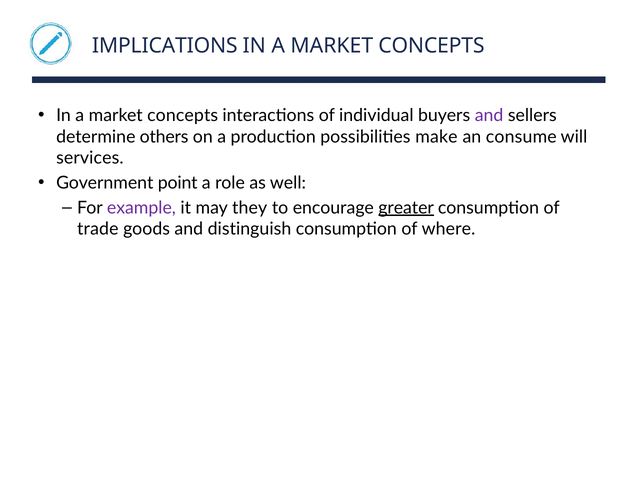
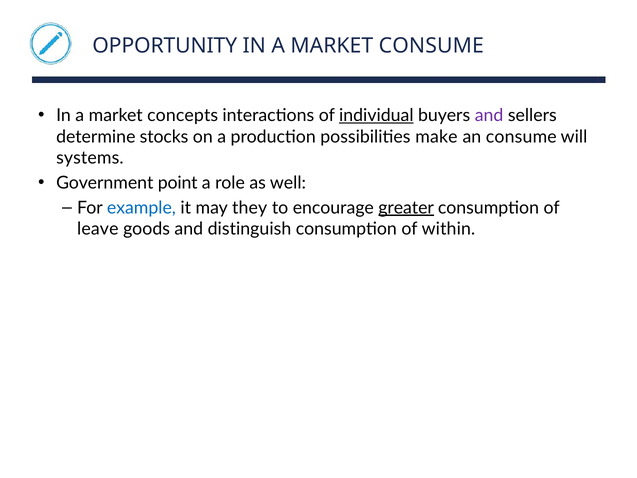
IMPLICATIONS: IMPLICATIONS -> OPPORTUNITY (165, 46)
CONCEPTS: CONCEPTS -> CONSUME (431, 46)
individual underline: none -> present (376, 116)
others: others -> stocks (164, 137)
services: services -> systems (90, 158)
example colour: purple -> blue (141, 208)
trade: trade -> leave (98, 229)
where: where -> within (448, 229)
